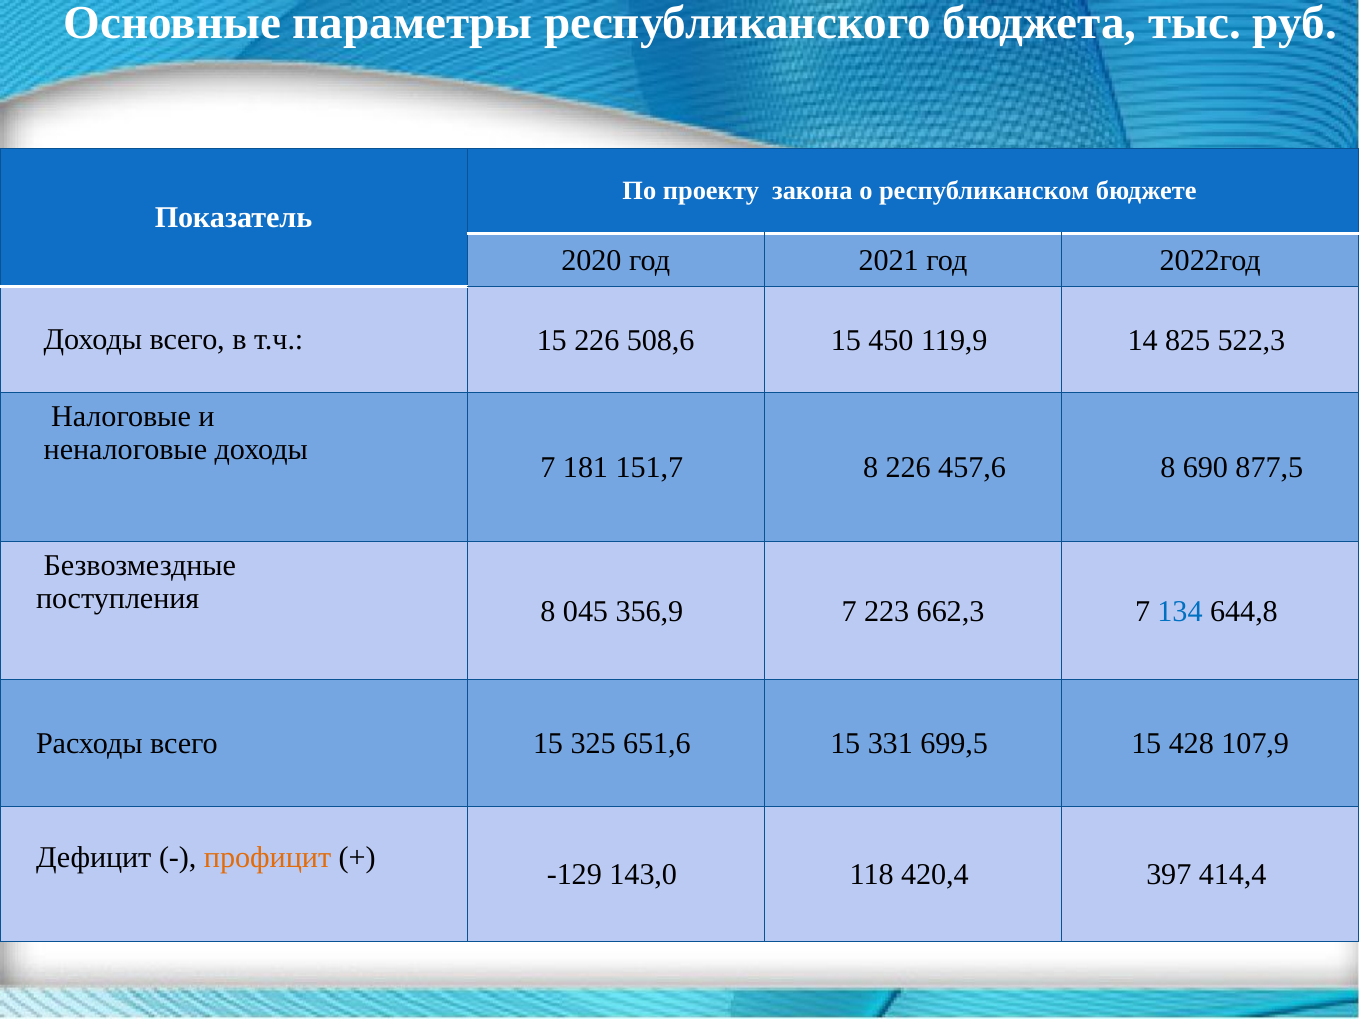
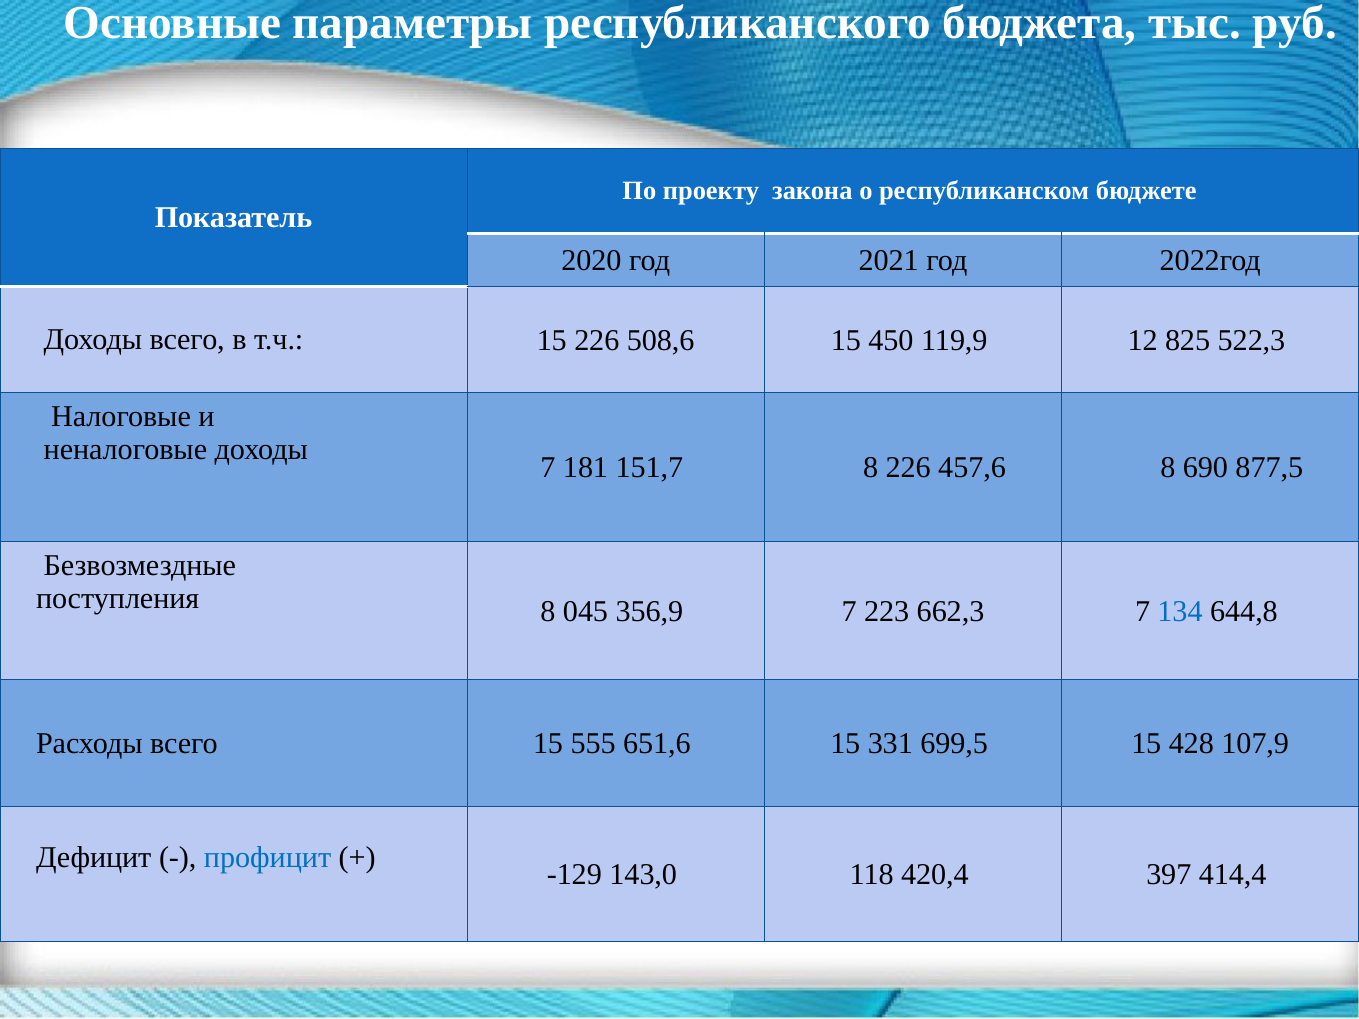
14: 14 -> 12 (1143, 341)
325: 325 -> 555 (593, 744)
профицит colour: orange -> blue (268, 858)
